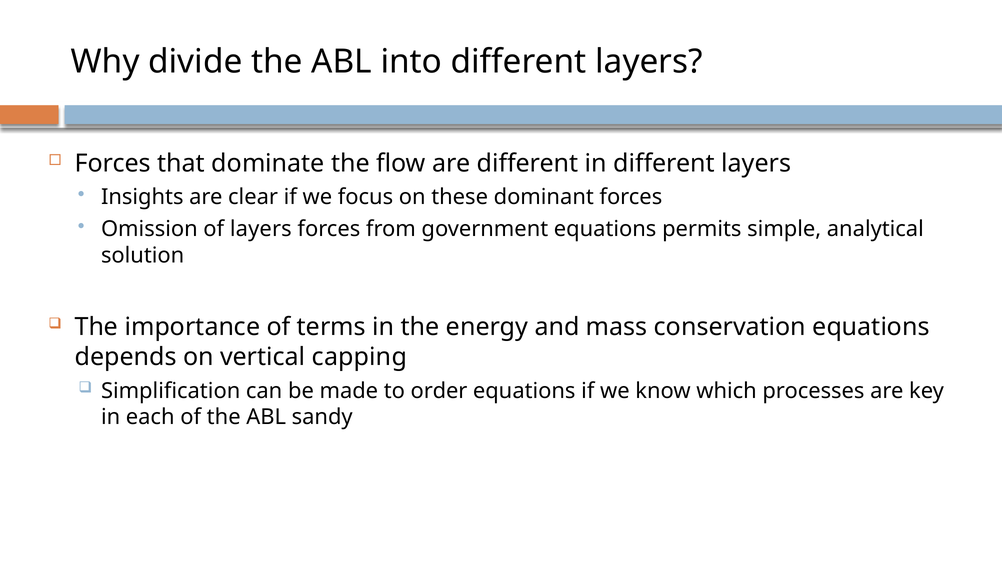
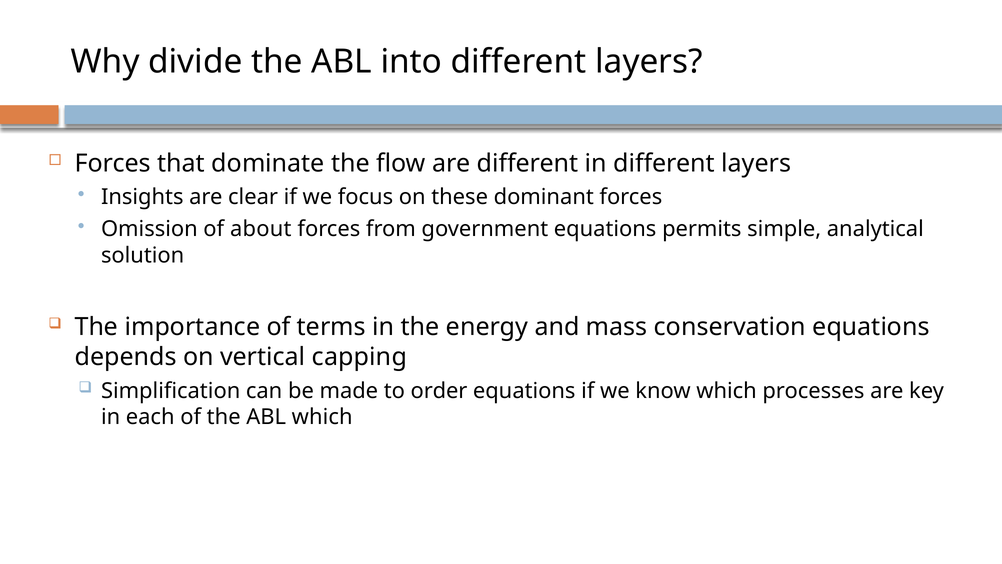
of layers: layers -> about (261, 229)
ABL sandy: sandy -> which (322, 417)
